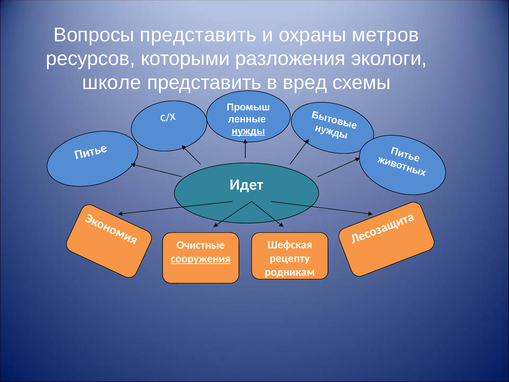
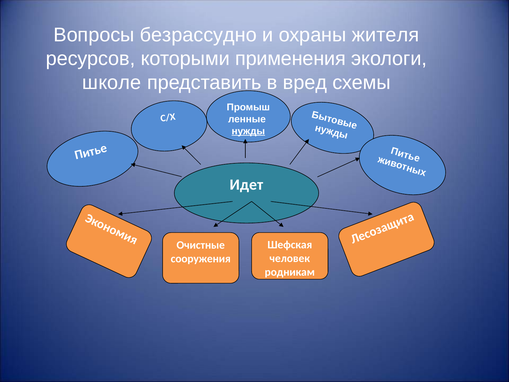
Вопросы представить: представить -> безрассудно (198, 35)
метров: метров -> жителя (386, 35)
разложения: разложения -> применения (291, 59)
рецепту: рецепту -> человек (290, 258)
сооружения underline: present -> none (201, 259)
